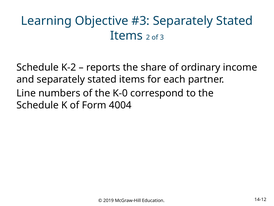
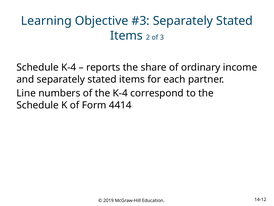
Schedule K-2: K-2 -> K-4 (69, 67)
the K-0: K-0 -> K-4 (120, 93)
4004: 4004 -> 4414 (120, 105)
